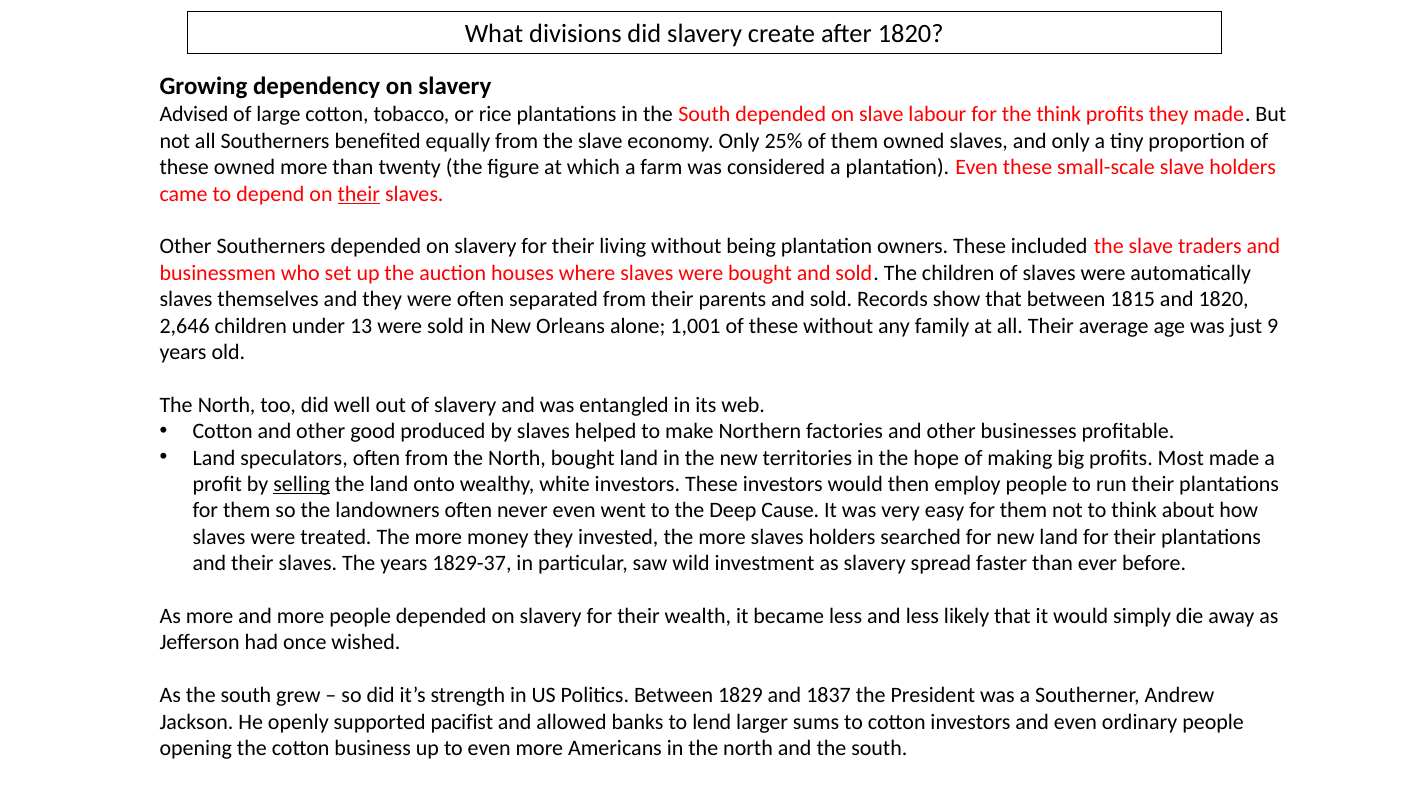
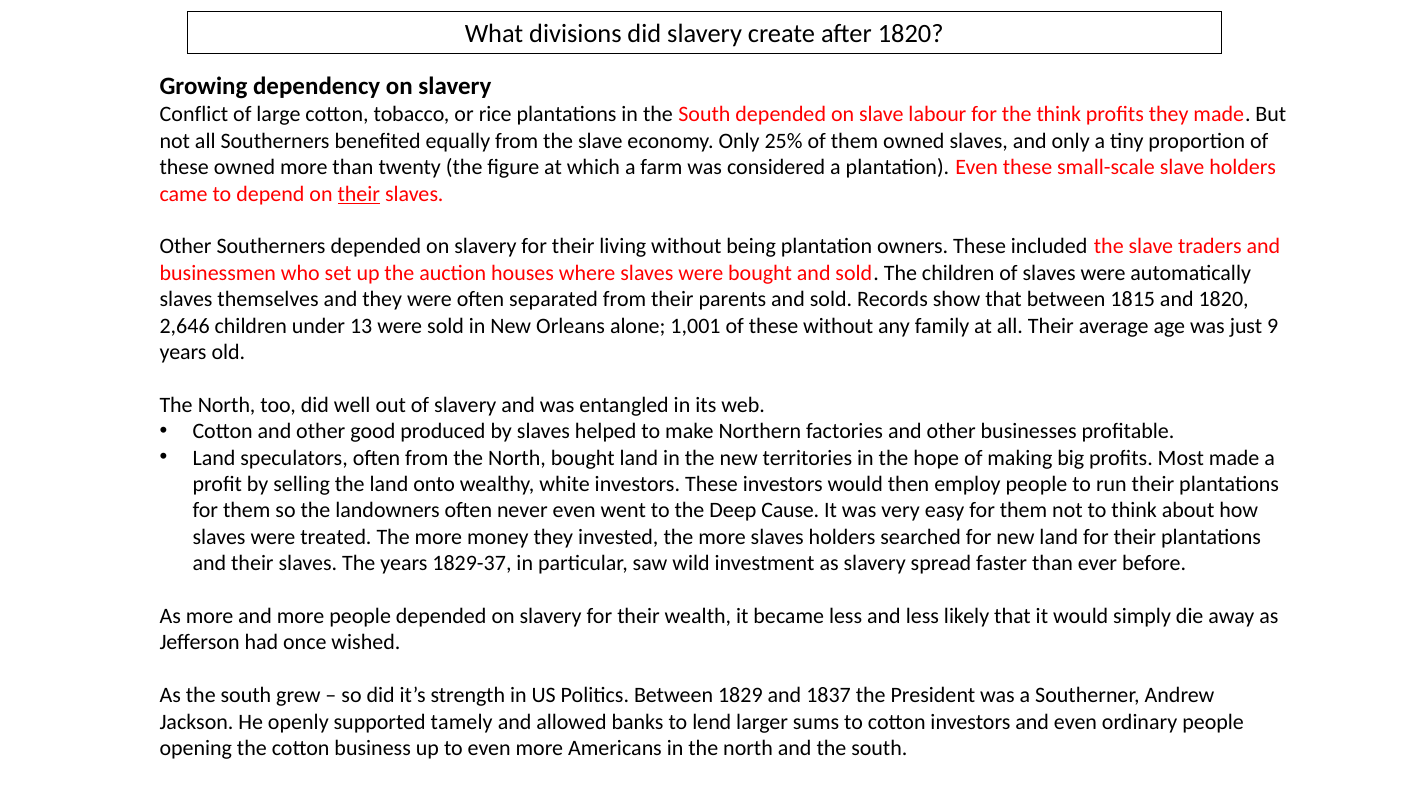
Advised: Advised -> Conflict (194, 115)
selling underline: present -> none (302, 485)
pacifist: pacifist -> tamely (462, 722)
